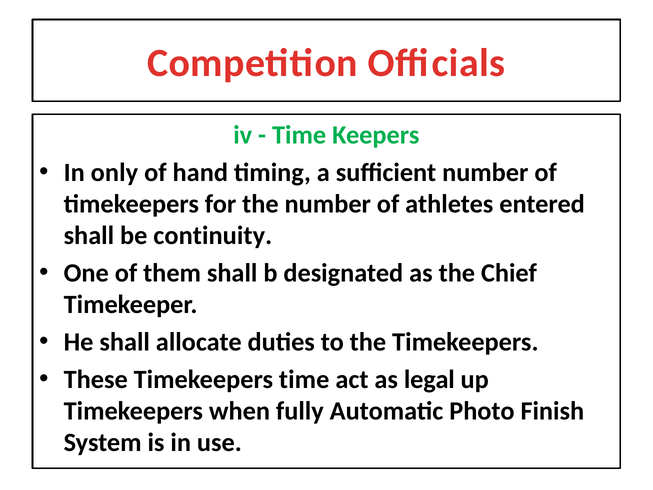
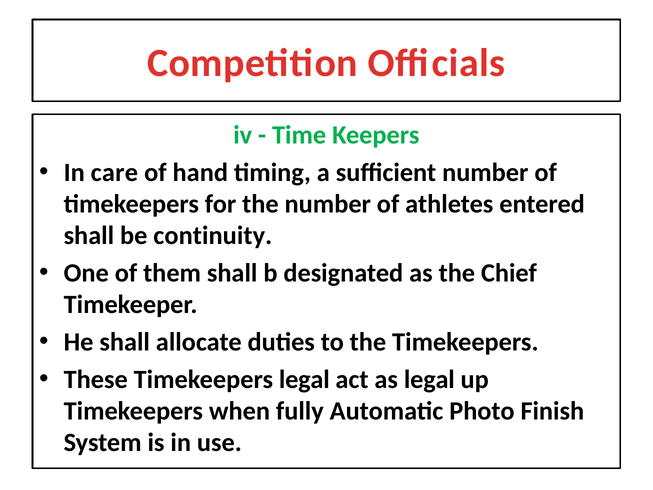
only: only -> care (114, 173)
Timekeepers time: time -> legal (304, 379)
